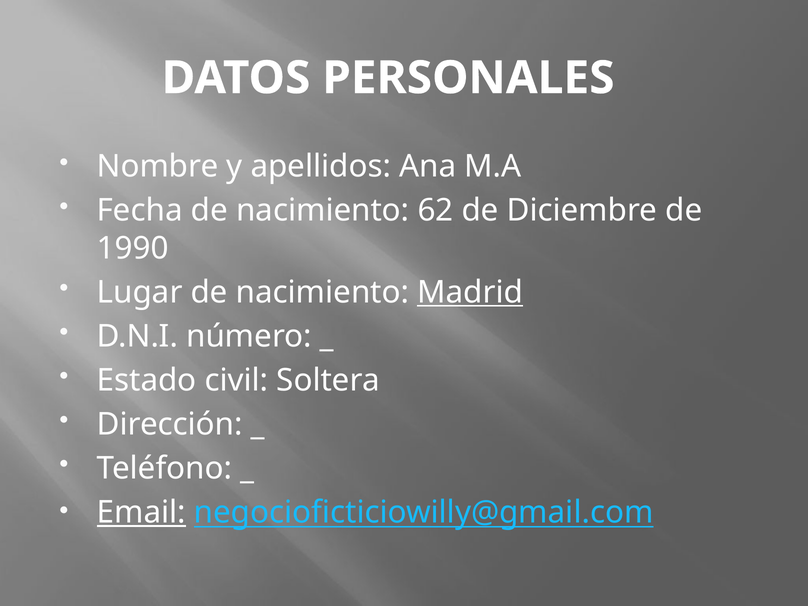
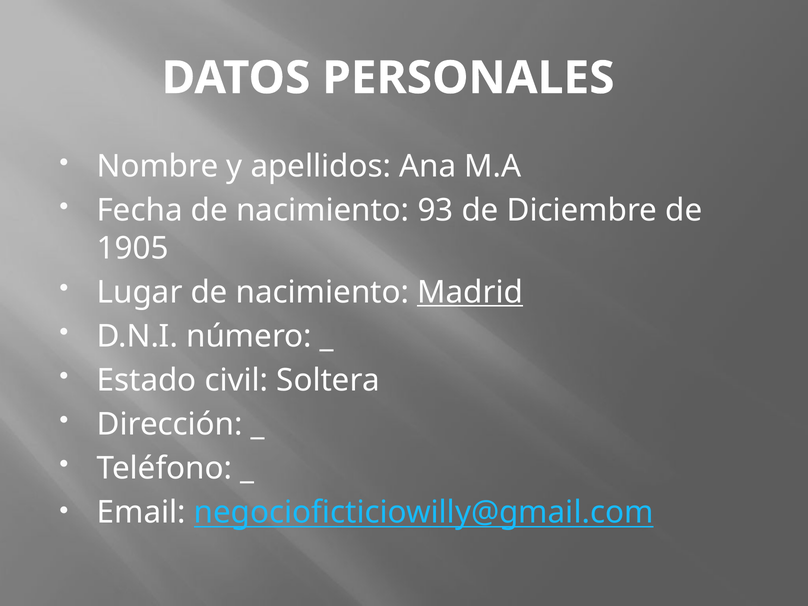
62: 62 -> 93 (435, 210)
1990: 1990 -> 1905 (133, 248)
Email underline: present -> none (141, 512)
